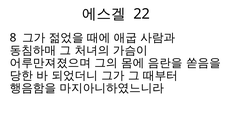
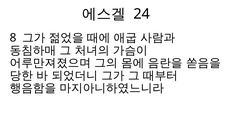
22: 22 -> 24 (142, 14)
